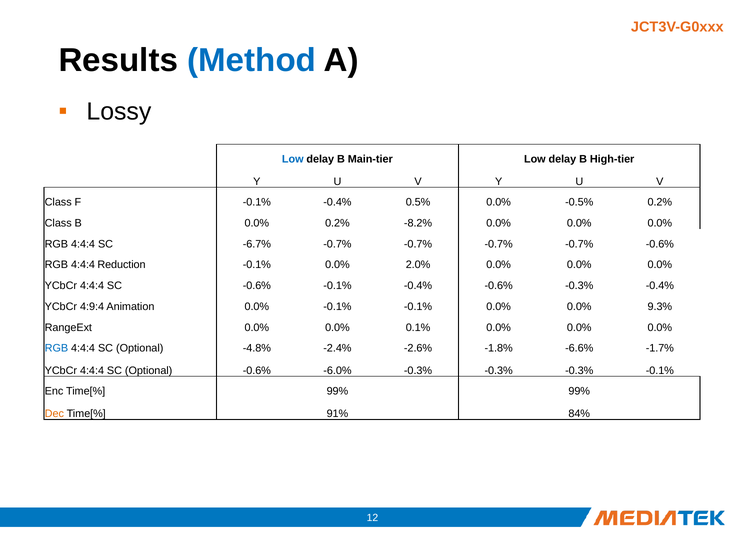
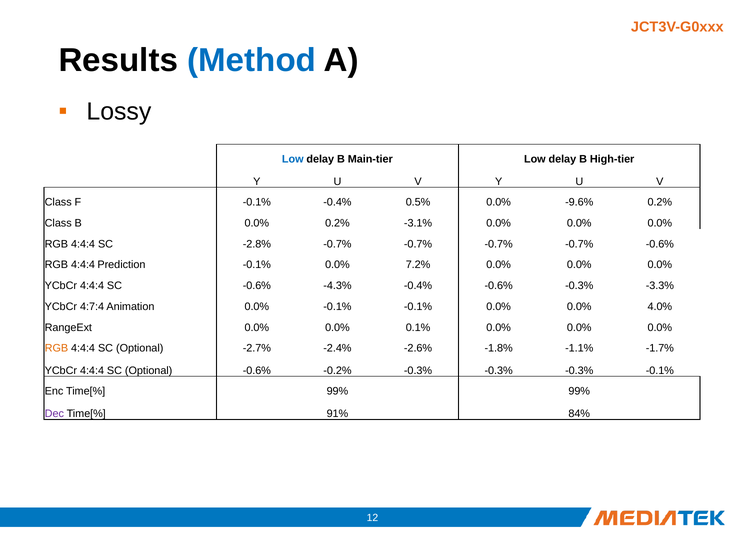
-0.5%: -0.5% -> -9.6% (579, 203)
-8.2%: -8.2% -> -3.1% (418, 223)
-6.7%: -6.7% -> -2.8% (257, 244)
Reduction: Reduction -> Prediction (121, 265)
2.0%: 2.0% -> 7.2% (418, 265)
-0.6% -0.1%: -0.1% -> -4.3% (337, 286)
-0.3% -0.4%: -0.4% -> -3.3% (660, 286)
4:9:4: 4:9:4 -> 4:7:4 (92, 307)
9.3%: 9.3% -> 4.0% (660, 307)
RGB colour: blue -> orange (56, 349)
-4.8%: -4.8% -> -2.7% (257, 349)
-6.6%: -6.6% -> -1.1% (579, 349)
-6.0%: -6.0% -> -0.2% (337, 371)
Dec colour: orange -> purple (54, 414)
